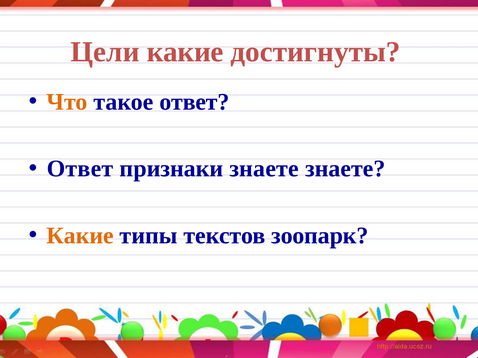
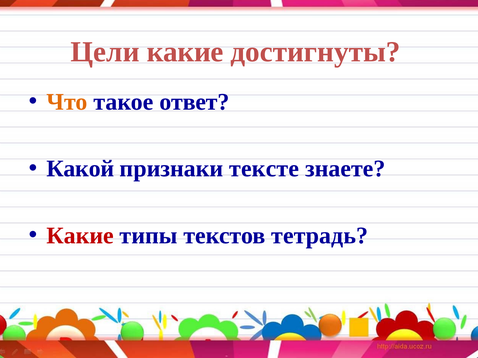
Ответ: Ответ -> Какой (80, 169)
признаки знаете: знаете -> тексте (264, 169)
Какие colour: orange -> red (80, 236)
зоопарк: зоопарк -> тетрадь (320, 236)
